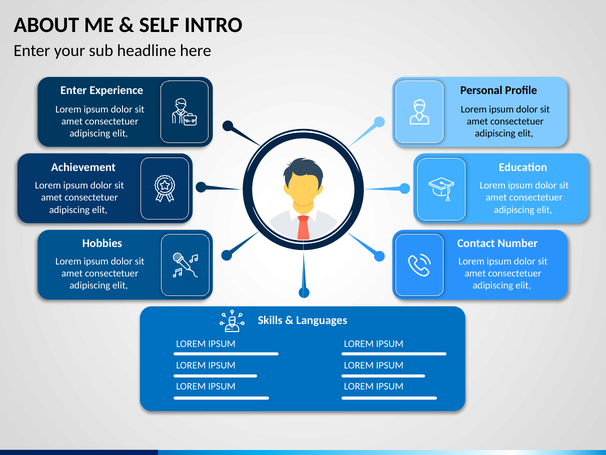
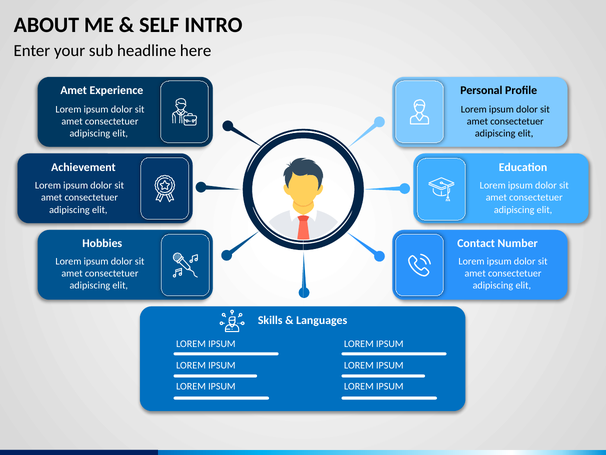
Enter: Enter -> Amet (74, 90)
